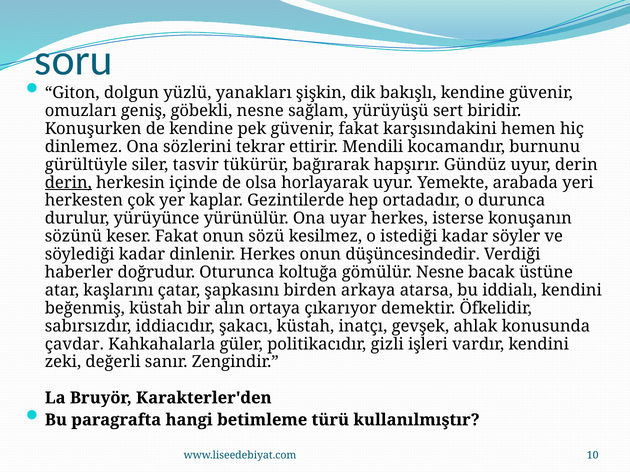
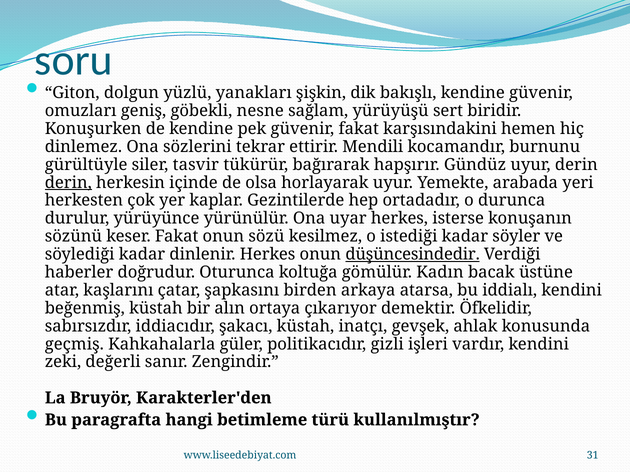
düşüncesindedir underline: none -> present (413, 255)
gömülür Nesne: Nesne -> Kadın (440, 273)
çavdar: çavdar -> geçmiş (74, 344)
10: 10 -> 31 (593, 456)
